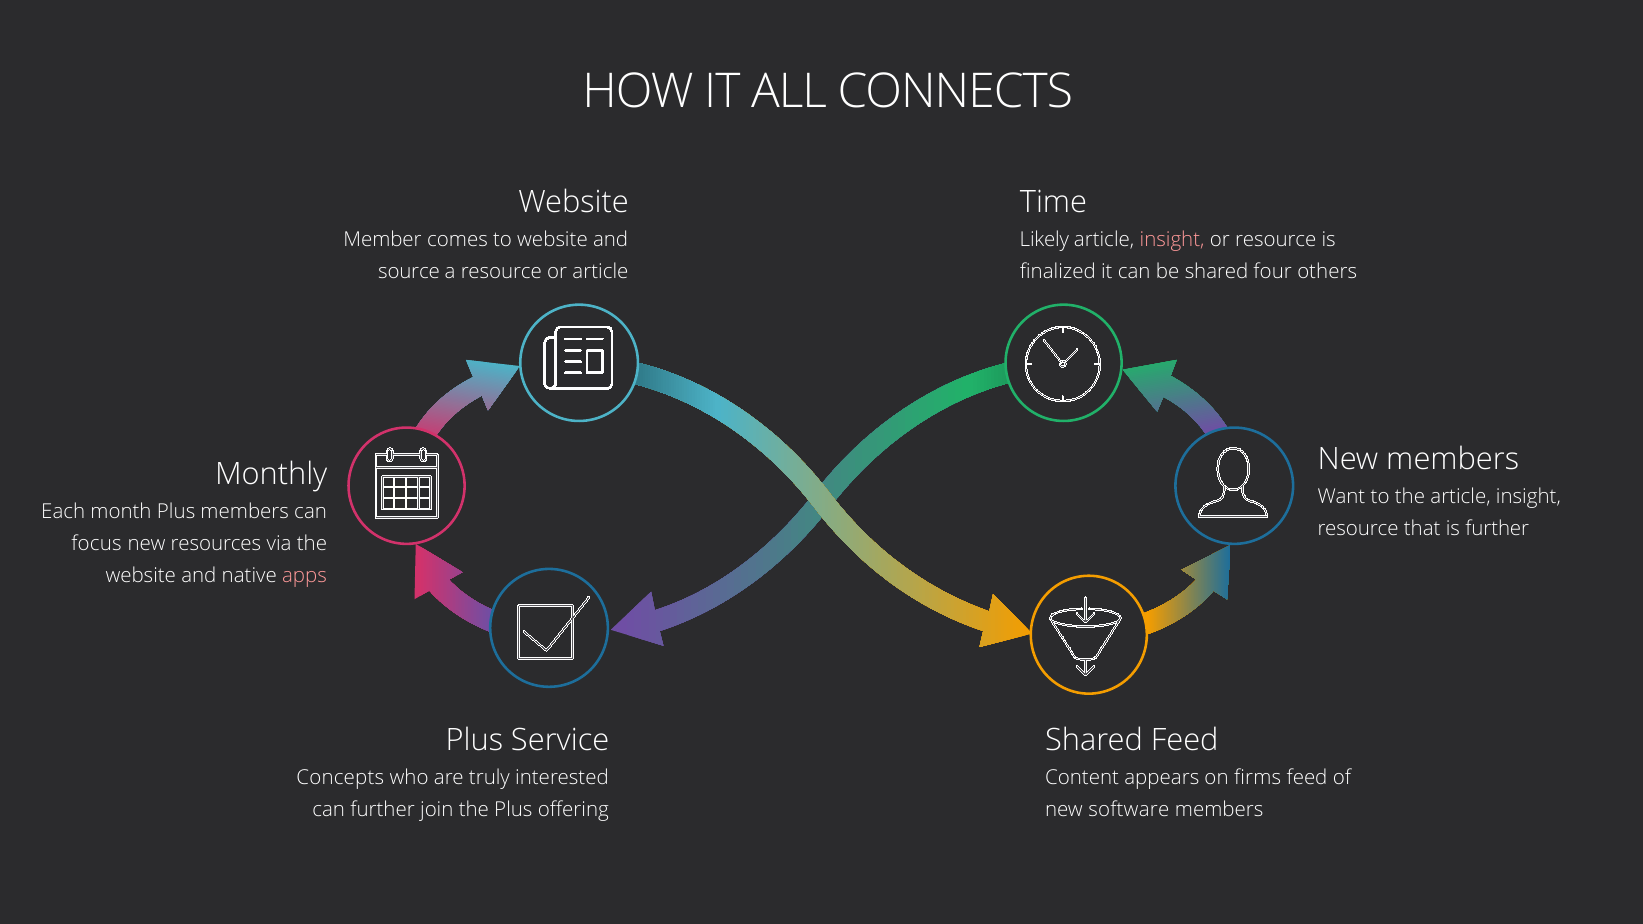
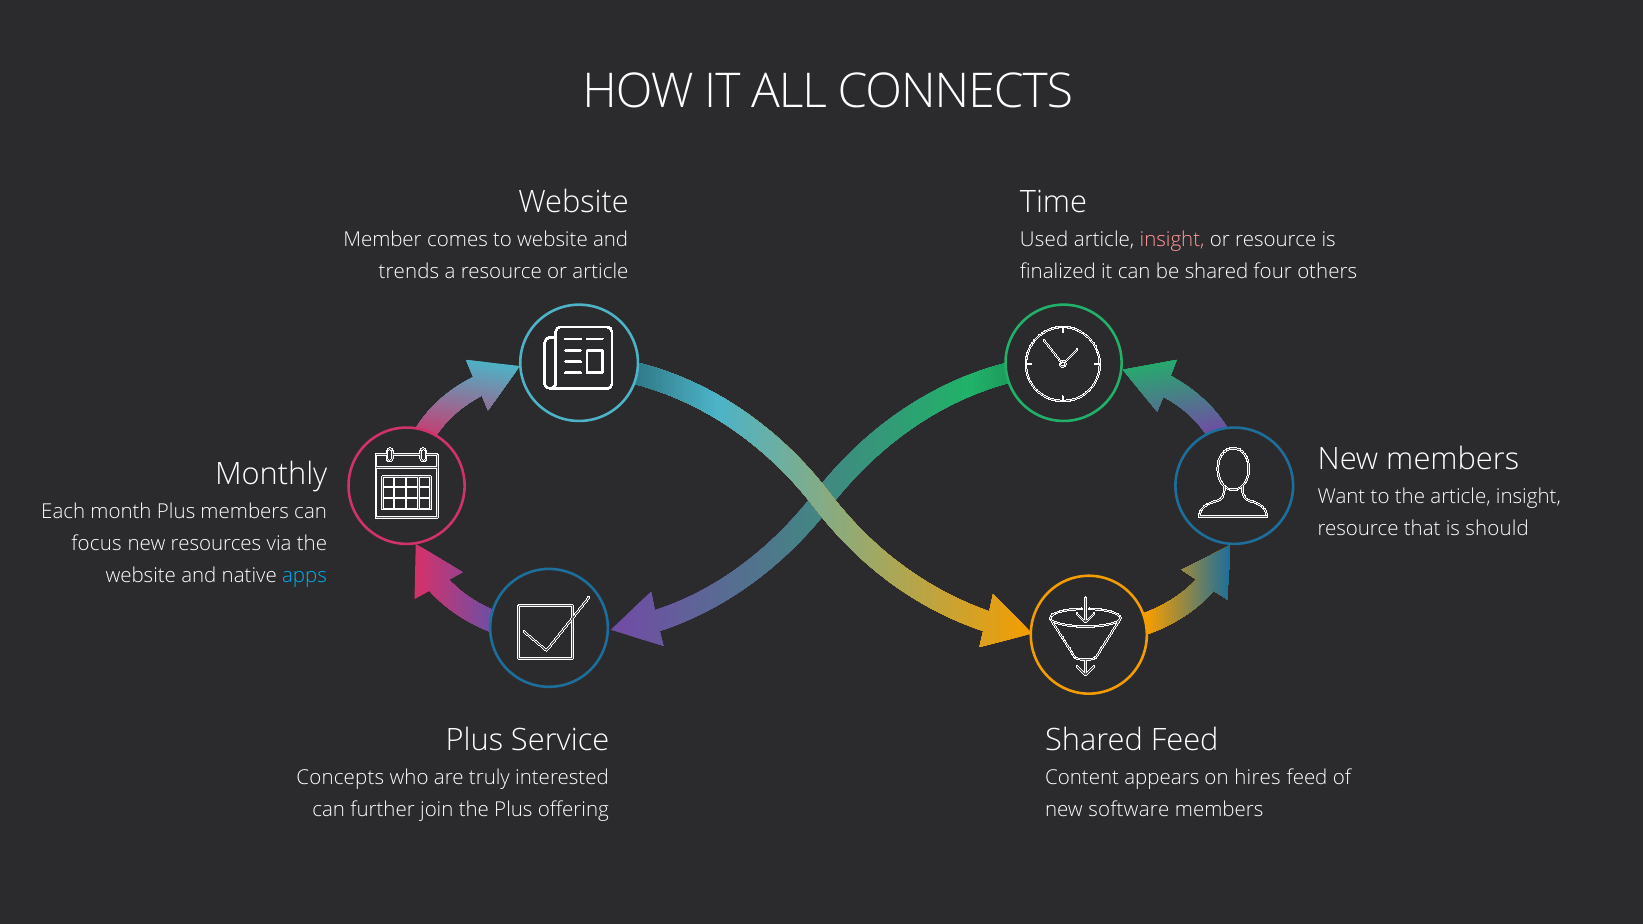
Likely: Likely -> Used (1044, 240)
source: source -> trends (409, 272)
is further: further -> should (1497, 529)
apps colour: pink -> light blue (305, 575)
firms: firms -> hires (1258, 778)
